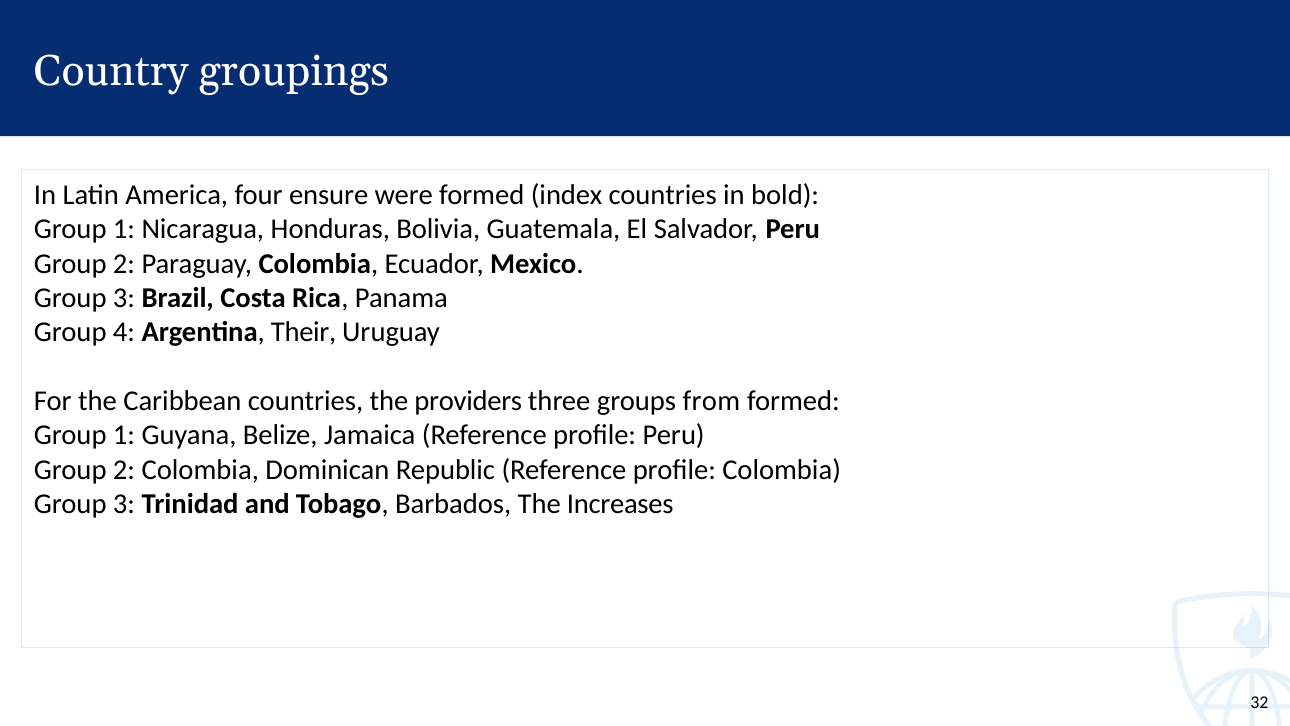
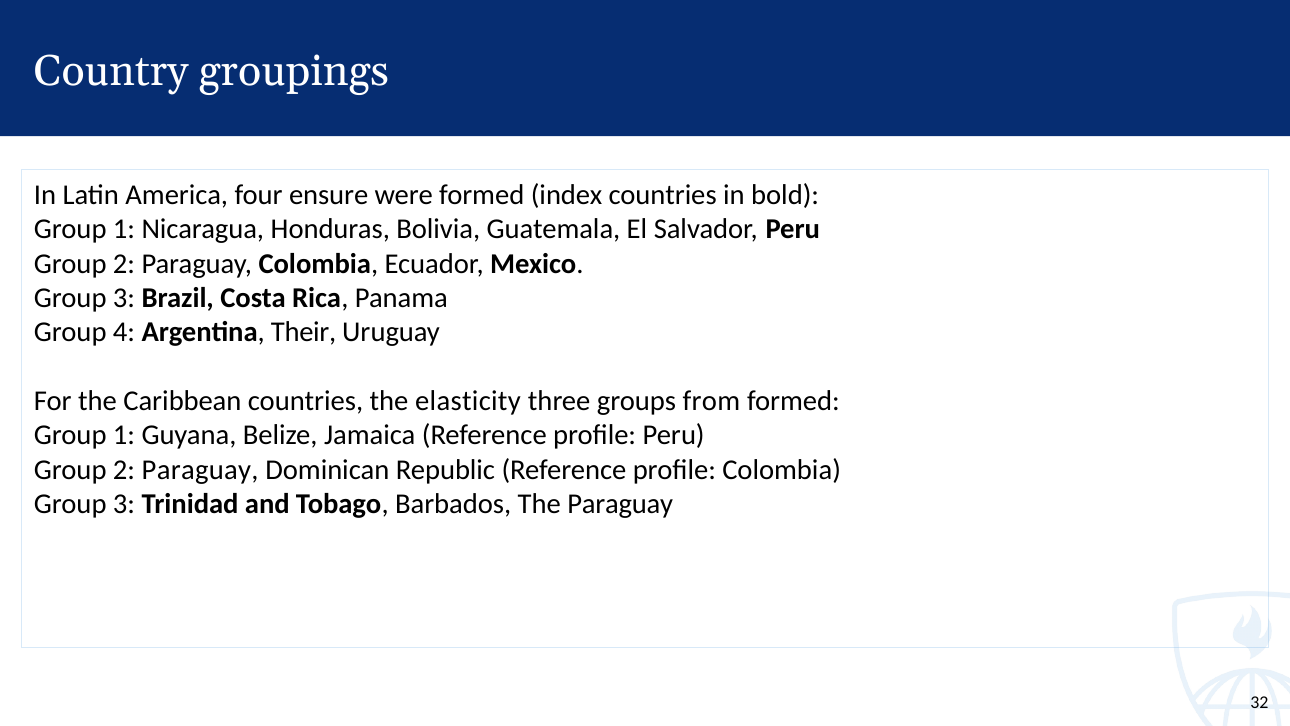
providers: providers -> elasticity (468, 401)
Colombia: Colombia -> Paraguay (200, 470)
The Increases: Increases -> Paraguay (620, 504)
